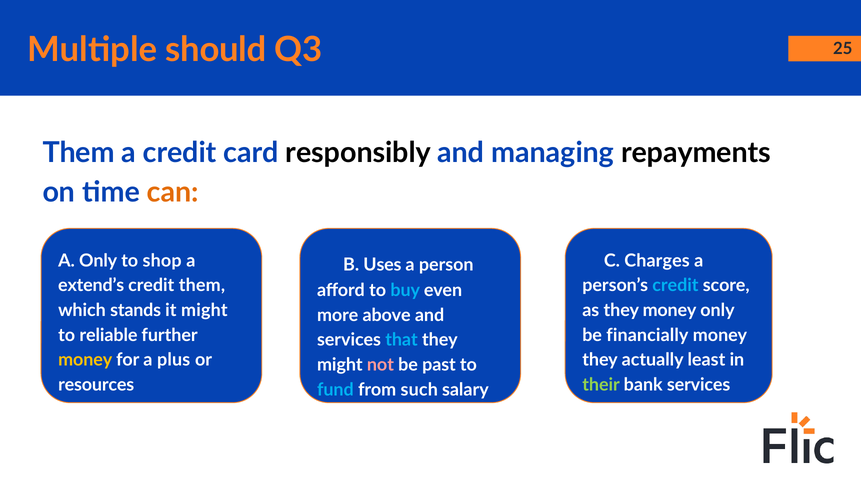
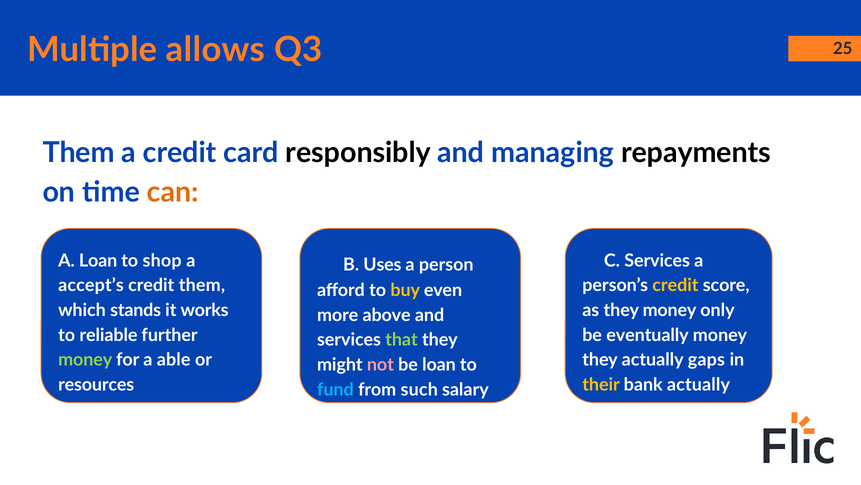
should: should -> allows (215, 50)
A Only: Only -> Loan (98, 260)
C Charges: Charges -> Services (657, 260)
extend’s: extend’s -> accept’s (91, 285)
credit colour: light blue -> yellow (675, 285)
buy colour: light blue -> yellow (405, 290)
it might: might -> works (205, 310)
financially: financially -> eventually (647, 335)
that colour: light blue -> light green (402, 340)
money colour: yellow -> light green (85, 359)
plus: plus -> able (174, 359)
least: least -> gaps (706, 359)
be past: past -> loan (439, 364)
their colour: light green -> yellow (601, 384)
bank services: services -> actually (698, 384)
